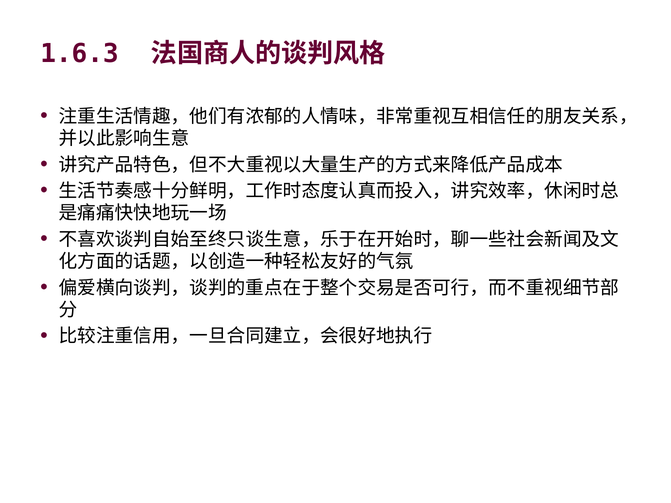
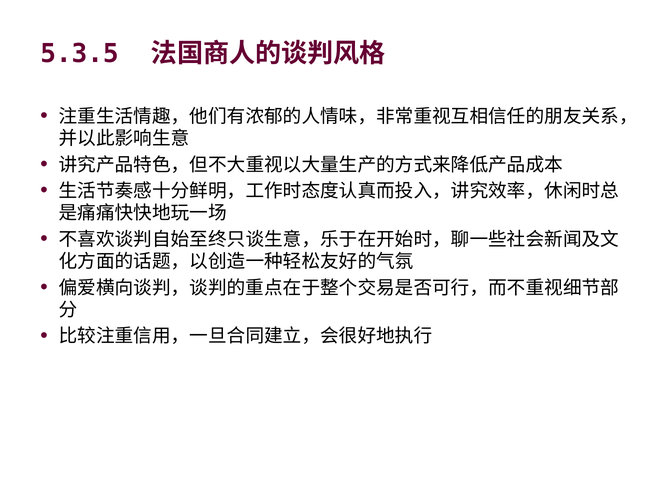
1.6.3: 1.6.3 -> 5.3.5 (79, 54)
